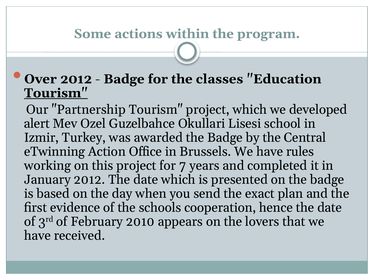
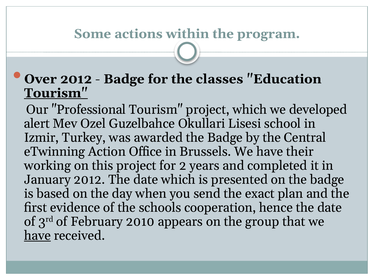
Partnership: Partnership -> Professional (89, 110)
rules: rules -> their (300, 152)
7: 7 -> 2 (183, 166)
lovers: lovers -> group (262, 222)
have underline: none -> present (37, 236)
